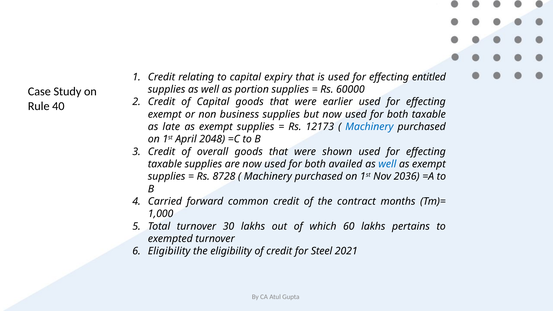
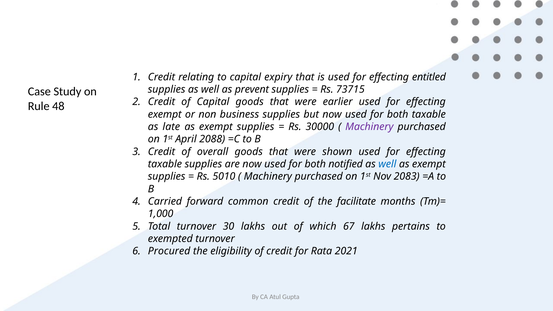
portion: portion -> prevent (252, 89)
60000: 60000 -> 73715 (350, 89)
40: 40 -> 48 (58, 106)
12173: 12173 -> 30000 (320, 127)
Machinery colour: blue -> purple (369, 127)
2048: 2048 -> 2088 (212, 139)
availed: availed -> notified (346, 164)
8728: 8728 -> 5010 (224, 177)
2036: 2036 -> 2083 (407, 177)
contract: contract -> facilitate (357, 201)
60: 60 -> 67 (349, 226)
Eligibility: Eligibility -> Procured (169, 251)
Steel: Steel -> Rata (321, 251)
